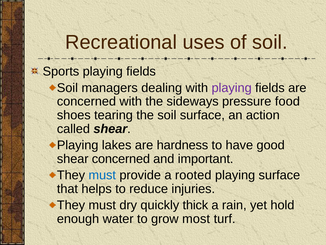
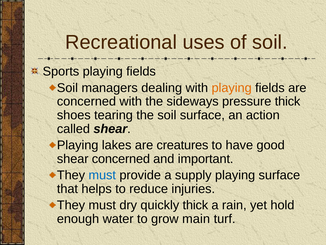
playing colour: purple -> orange (232, 88)
pressure food: food -> thick (288, 101)
hardness: hardness -> creatures (182, 145)
rooted: rooted -> supply (193, 175)
most: most -> main (196, 219)
